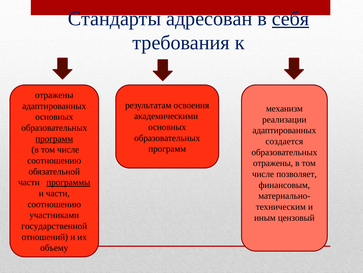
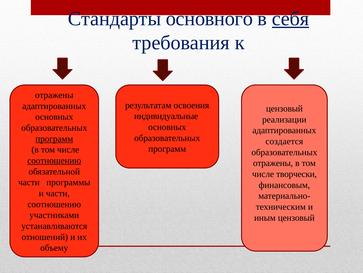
адресован: адресован -> основного (209, 19)
механизм: механизм -> цензовый (284, 108)
академическими: академическими -> индивидуальные (166, 116)
соотношению underline: none -> present (54, 160)
позволяет: позволяет -> творчески (297, 174)
программы underline: present -> none (68, 182)
государственной: государственной -> устанавливаются (54, 226)
